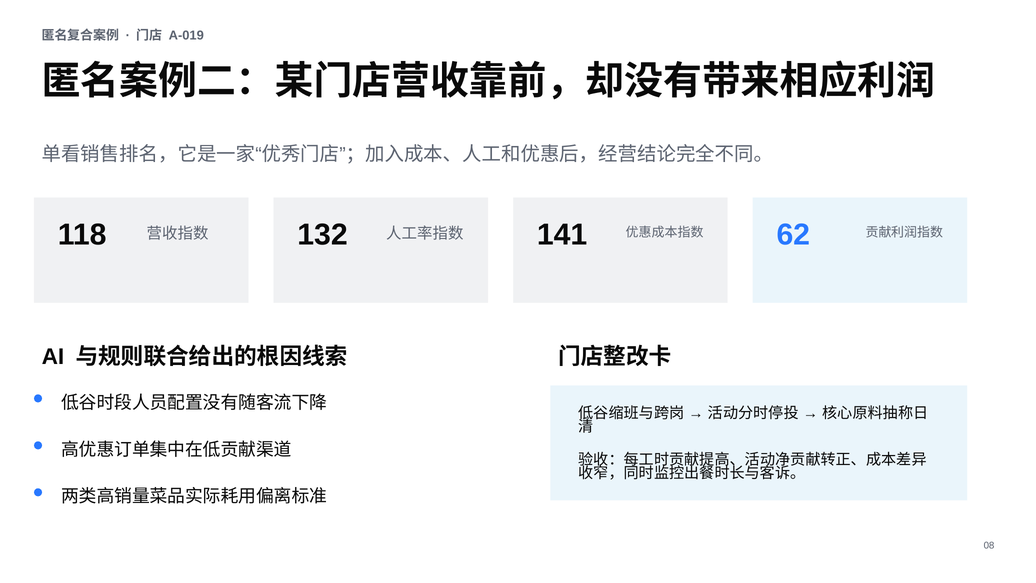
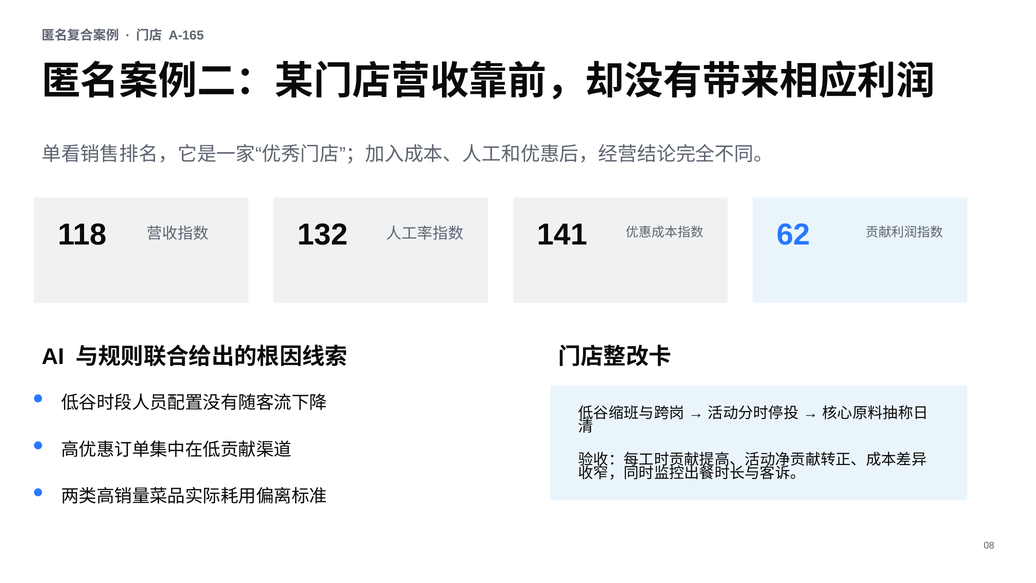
A-019: A-019 -> A-165 (186, 36)
